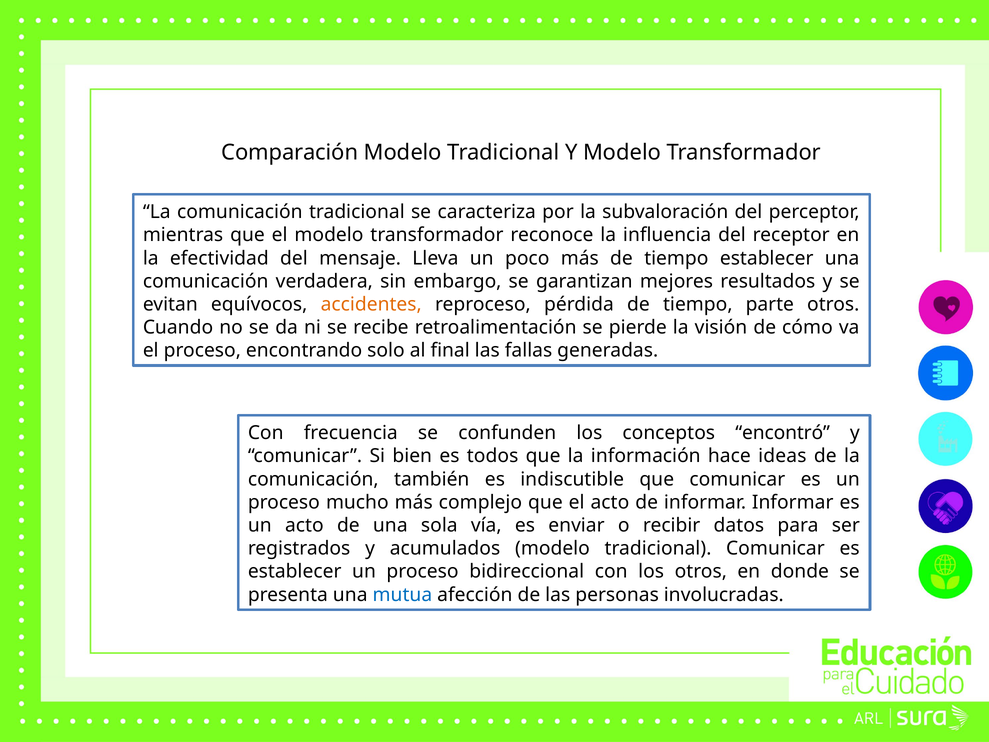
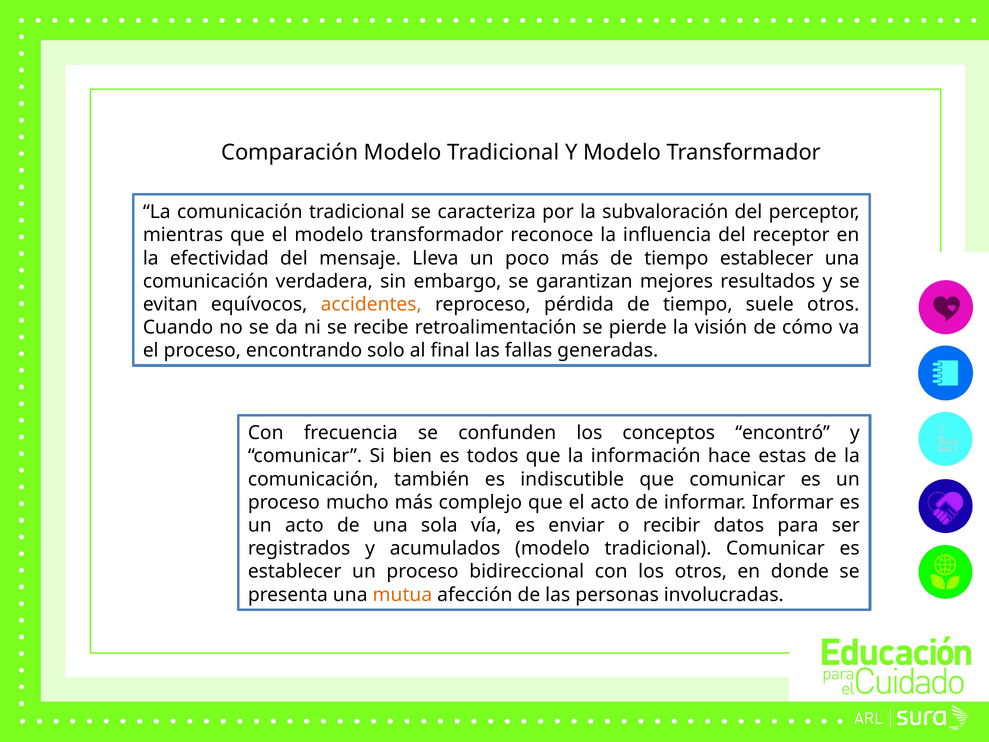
parte: parte -> suele (770, 304)
ideas: ideas -> estas (782, 456)
mutua colour: blue -> orange (402, 594)
